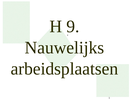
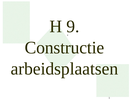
Nauwelijks: Nauwelijks -> Constructie (64, 47)
